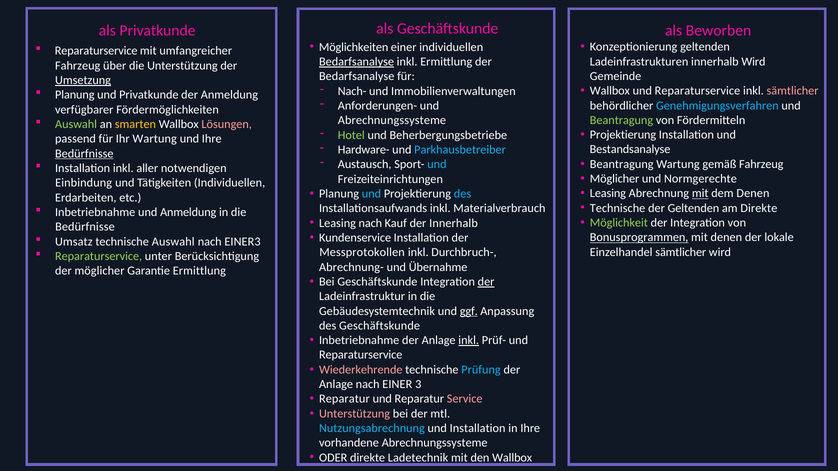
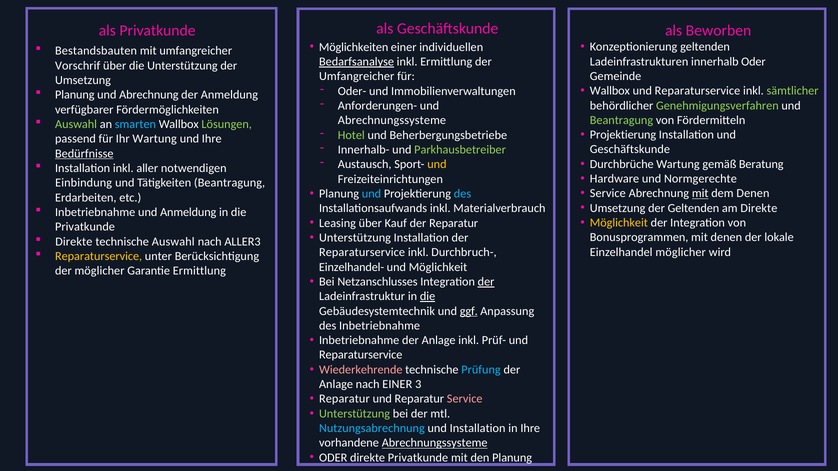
Reparaturservice: Reparaturservice -> Bestandsbauten (96, 51)
innerhalb Wird: Wird -> Oder (753, 62)
Fahrzeug: Fahrzeug -> Vorschrif (78, 66)
Bedarfsanalyse: Bedarfsanalyse -> Umfangreicher (357, 76)
Umsetzung underline: present -> none (83, 80)
sämtlicher colour: pink -> light green (793, 91)
Nach-: Nach- -> Oder- (352, 91)
und Privatkunde: Privatkunde -> Abrechnung (149, 95)
Genehmigungsverfahren colour: light blue -> light green (717, 106)
smarten colour: yellow -> light blue (135, 124)
Lösungen colour: pink -> light green (227, 124)
Hardware-: Hardware- -> Innerhalb- (364, 150)
Parkhausbetreiber colour: light blue -> light green (460, 150)
Bestandsanalyse: Bestandsanalyse -> Geschäftskunde (630, 150)
Beantragung: Beantragung -> Durchbrüche (622, 164)
gemäß Fahrzeug: Fahrzeug -> Beratung (761, 164)
und colour: light blue -> yellow (437, 164)
Möglicher: Möglicher -> Hardware (615, 179)
Tätigkeiten Individuellen: Individuellen -> Beantragung (230, 183)
Leasing: Leasing -> Service (608, 194)
Technische: Technische -> Umsetzung (618, 208)
Möglichkeit colour: light green -> yellow (619, 223)
Leasing nach: nach -> über (370, 223)
der Innerhalb: Innerhalb -> Reparatur (454, 223)
Bedürfnisse: Bedürfnisse -> Privatkunde (85, 227)
Kundenservice: Kundenservice -> Unterstützung (355, 238)
Bonusprogrammen underline: present -> none (639, 238)
Umsatz: Umsatz -> Direkte (74, 242)
EINER3: EINER3 -> ALLER3 (243, 242)
Einzelhandel sämtlicher: sämtlicher -> möglicher (681, 252)
Messprotokollen: Messprotokollen -> Reparaturservice (362, 253)
Reparaturservice colour: light green -> yellow (99, 256)
Abrechnung-: Abrechnung- -> Einzelhandel- (352, 267)
und Übernahme: Übernahme -> Möglichkeit (438, 267)
Bei Geschäftskunde: Geschäftskunde -> Netzanschlusses (377, 282)
die underline: none -> present (428, 297)
des Geschäftskunde: Geschäftskunde -> Inbetriebnahme (380, 326)
inkl underline: present -> none (469, 341)
Unterstützung colour: pink -> light green (355, 414)
Abrechnungssysteme underline: none -> present (435, 443)
direkte Ladetechnik: Ladetechnik -> Privatkunde (418, 458)
den Wallbox: Wallbox -> Planung (512, 458)
